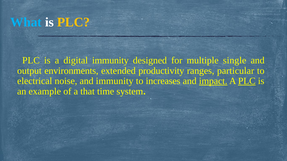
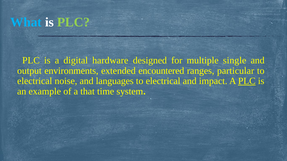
PLC colour: yellow -> light green (74, 22)
digital immunity: immunity -> hardware (110, 61)
productivity: productivity -> encountered (161, 71)
and immunity: immunity -> languages (115, 81)
increases: increases -> electrical (163, 81)
impact underline: present -> none (213, 81)
